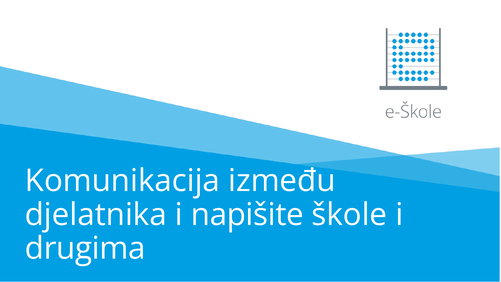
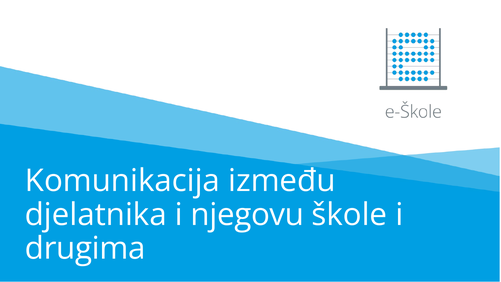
napišite: napišite -> njegovu (247, 215)
